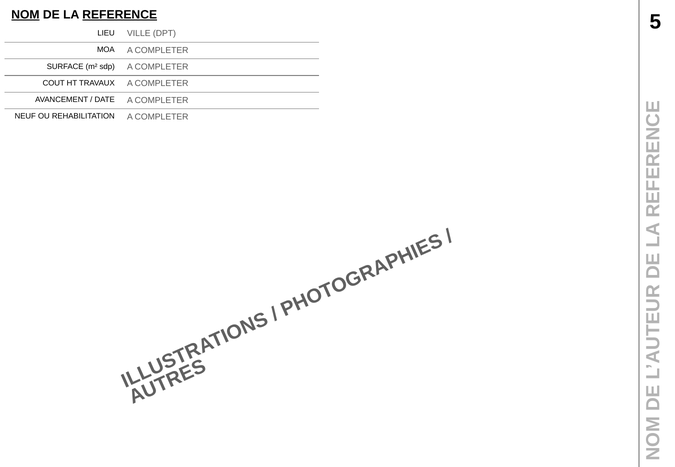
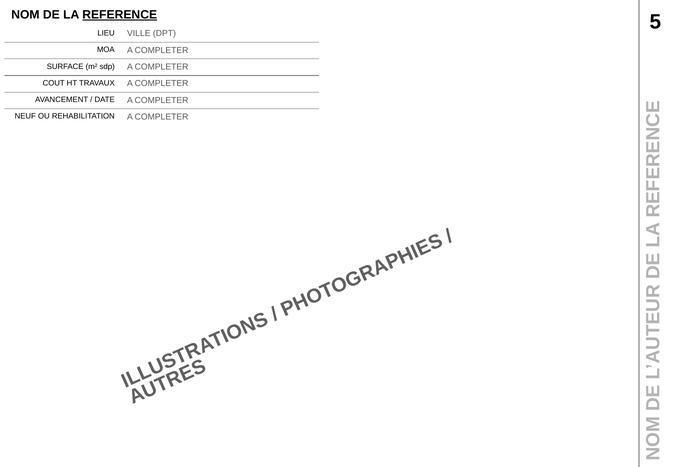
NOM underline: present -> none (25, 15)
